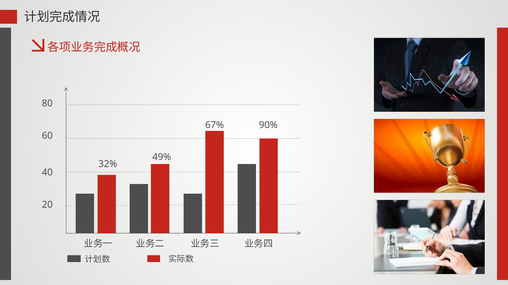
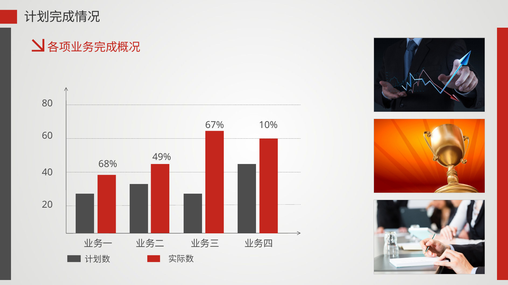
90%: 90% -> 10% (268, 125)
32%: 32% -> 68% (108, 164)
